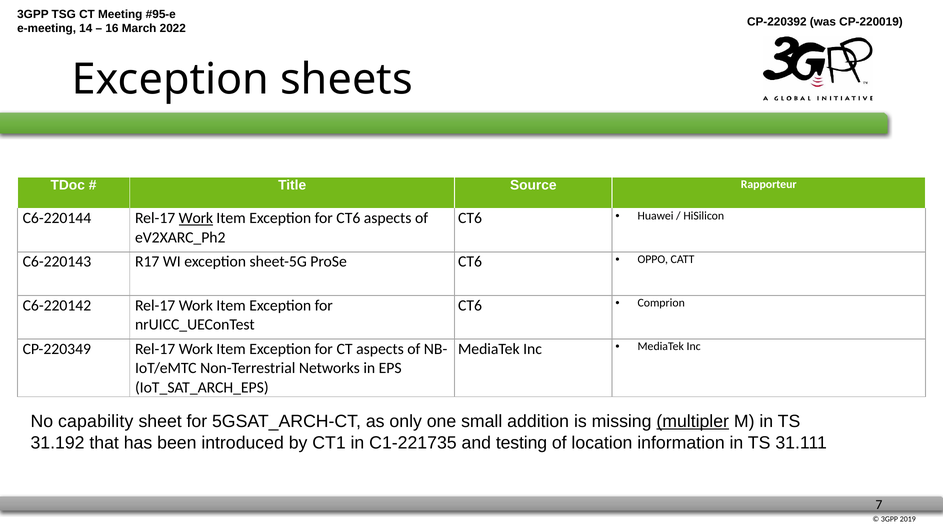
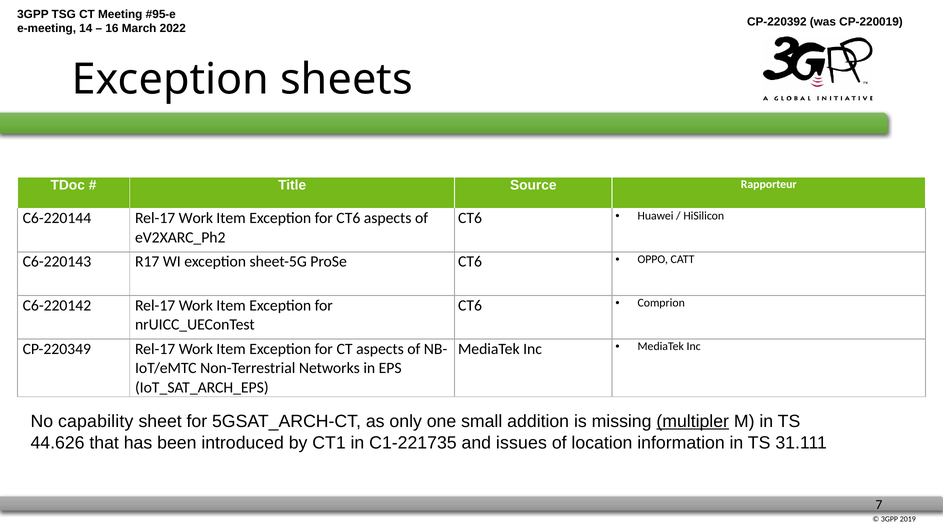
Work underline: present -> none (196, 218)
31.192: 31.192 -> 44.626 (58, 442)
testing: testing -> issues (521, 442)
